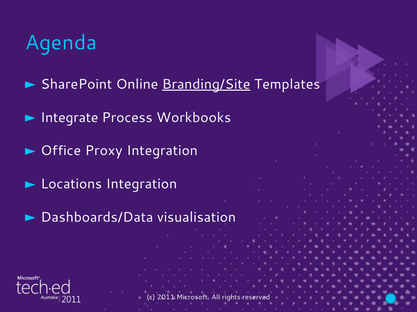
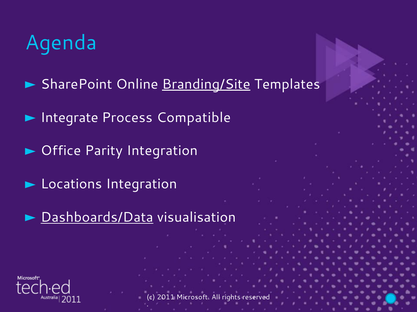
Workbooks: Workbooks -> Compatible (194, 118)
Proxy: Proxy -> Parity (104, 151)
Dashboards/Data underline: none -> present (97, 218)
